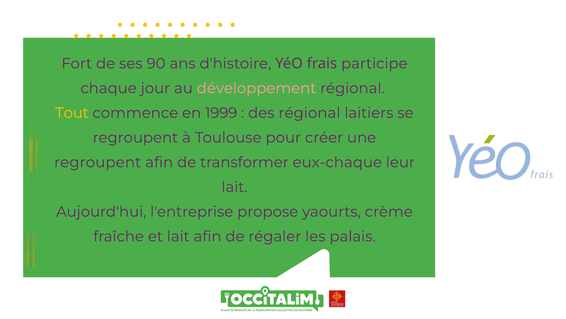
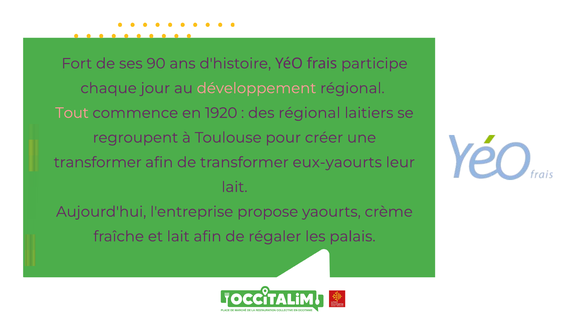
Tout colour: yellow -> pink (72, 113)
1999: 1999 -> 1920 (221, 113)
regroupent: regroupent -> transformer (98, 162)
eux-chaque: eux-chaque -> eux-yaourts (337, 162)
